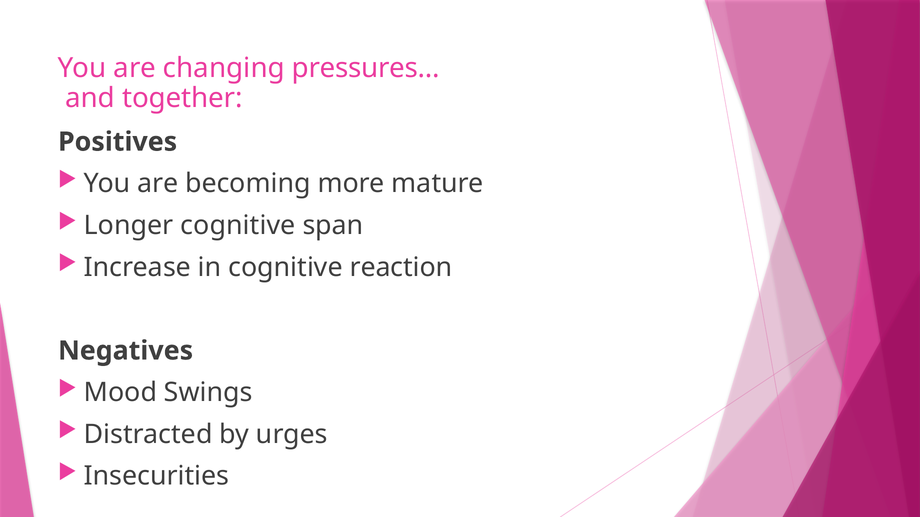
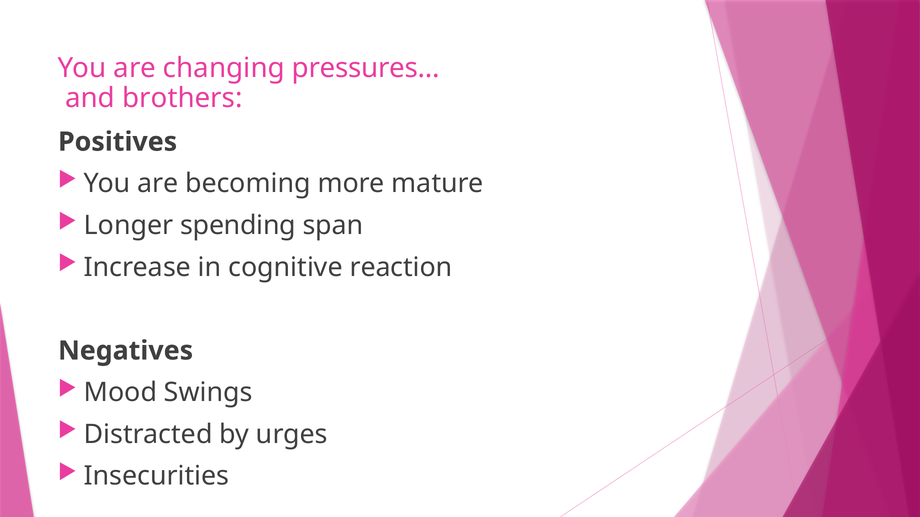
together: together -> brothers (182, 98)
Longer cognitive: cognitive -> spending (238, 226)
